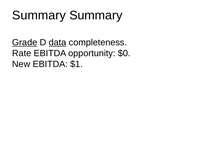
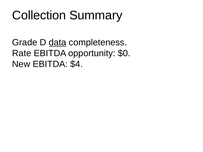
Summary: Summary -> Collection (39, 15)
Grade underline: present -> none (25, 43)
$1: $1 -> $4 (77, 64)
